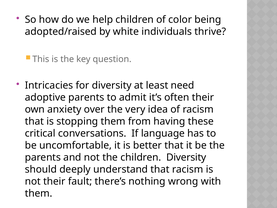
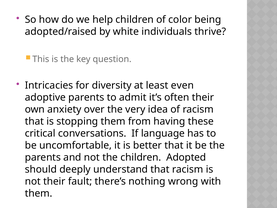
need: need -> even (182, 85)
children Diversity: Diversity -> Adopted (186, 157)
